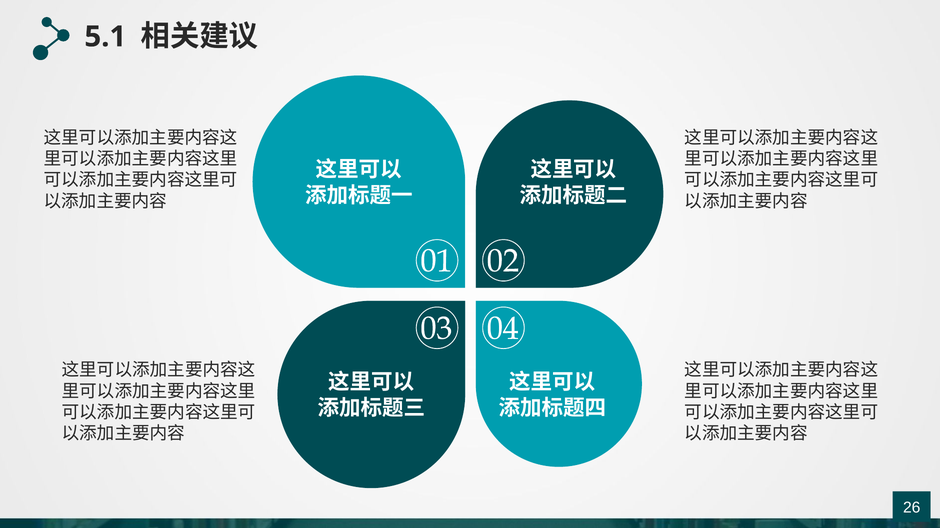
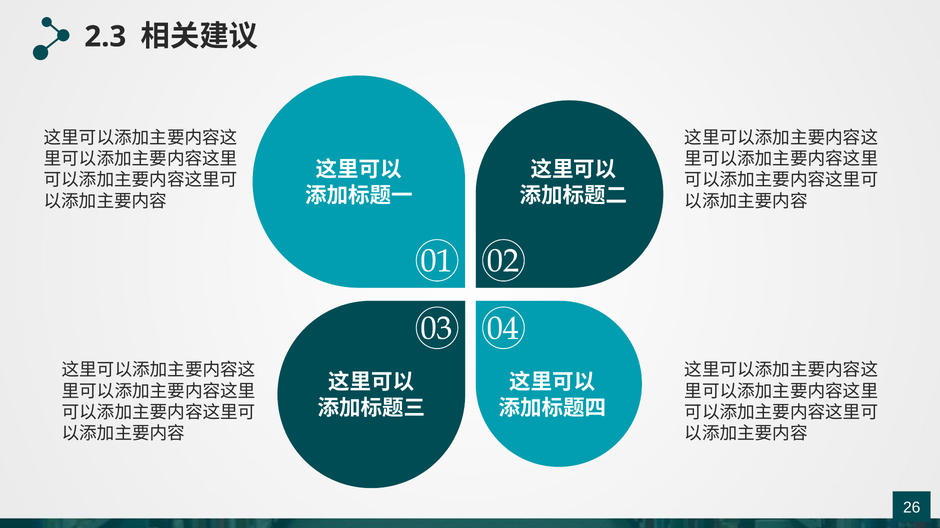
5.1: 5.1 -> 2.3 (105, 37)
